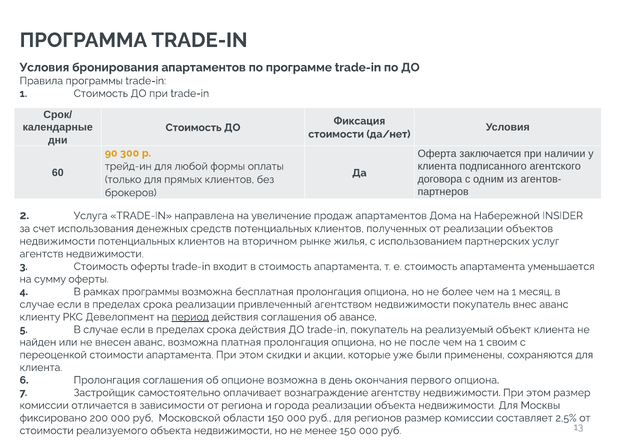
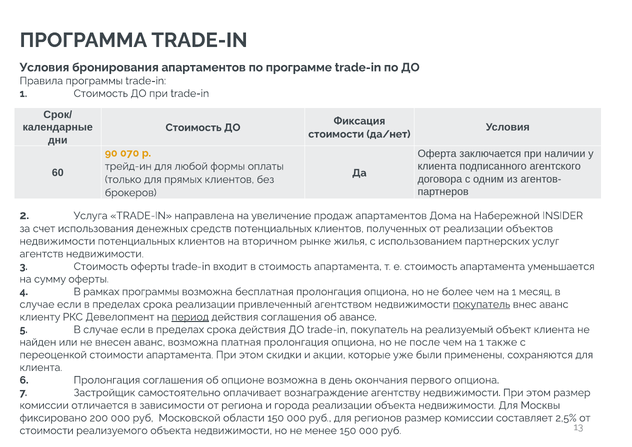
300: 300 -> 070 (130, 153)
покупатель underline: none -> present (482, 304)
своим: своим -> также (502, 342)
